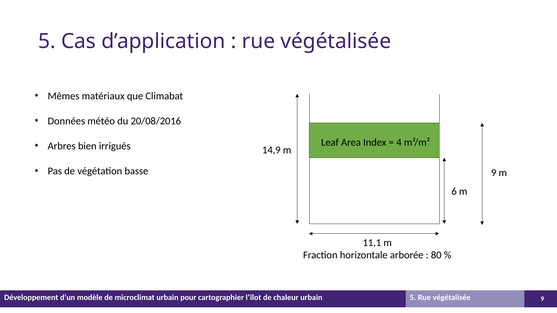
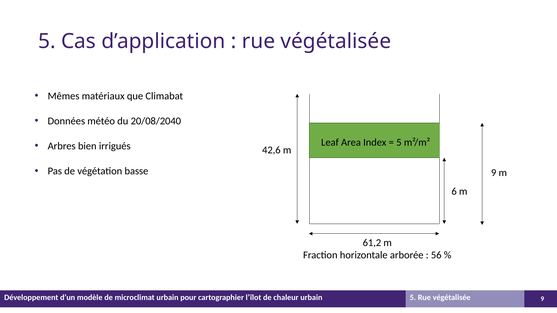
20/08/2016: 20/08/2016 -> 20/08/2040 (156, 121)
4: 4 -> 5 (399, 143)
14,9: 14,9 -> 42,6 (271, 150)
11,1: 11,1 -> 61,2 (372, 243)
80: 80 -> 56 (436, 255)
